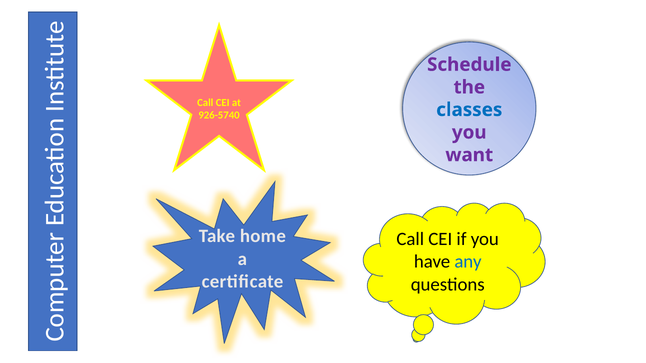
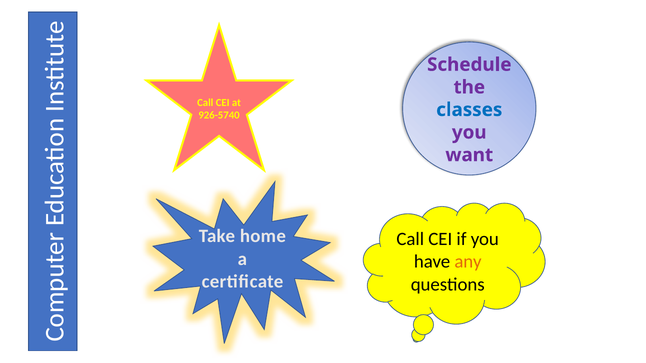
any colour: blue -> orange (468, 262)
